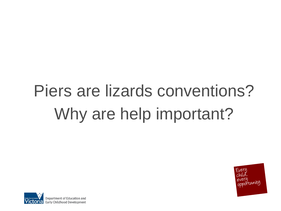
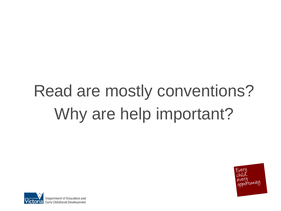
Piers: Piers -> Read (53, 91)
lizards: lizards -> mostly (129, 91)
